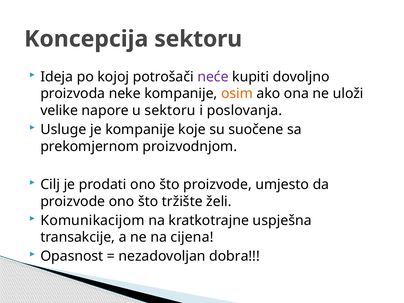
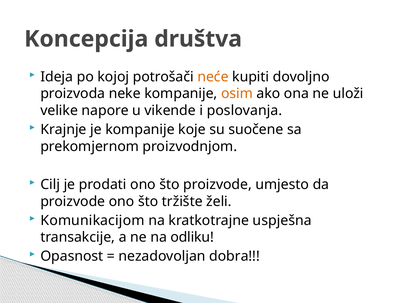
Koncepcija sektoru: sektoru -> društva (198, 39)
neće colour: purple -> orange (213, 77)
u sektoru: sektoru -> vikende (170, 111)
Usluge: Usluge -> Krajnje (63, 130)
cijena: cijena -> odliku (192, 237)
